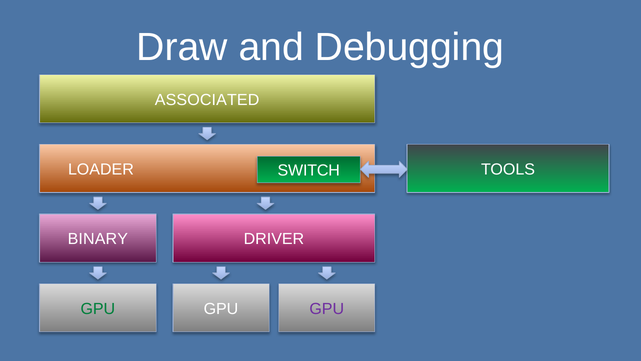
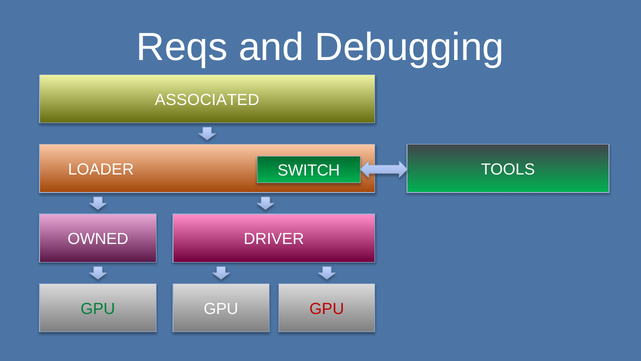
Draw: Draw -> Reqs (182, 47)
BINARY: BINARY -> OWNED (98, 239)
GPU colour: purple -> red (327, 309)
